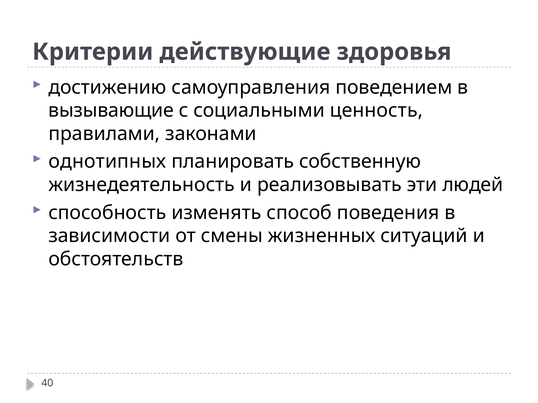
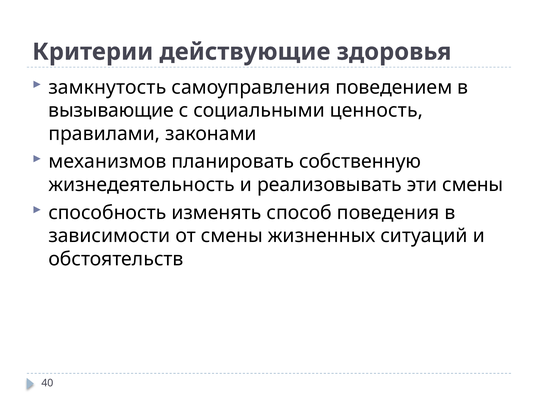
достижению: достижению -> замкнутость (107, 87)
однотипных: однотипных -> механизмов (107, 162)
эти людей: людей -> смены (473, 185)
